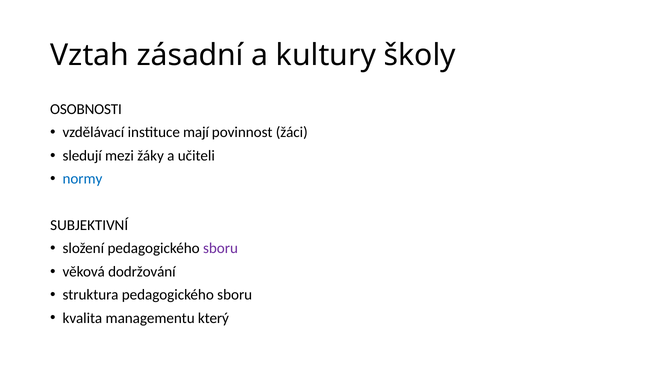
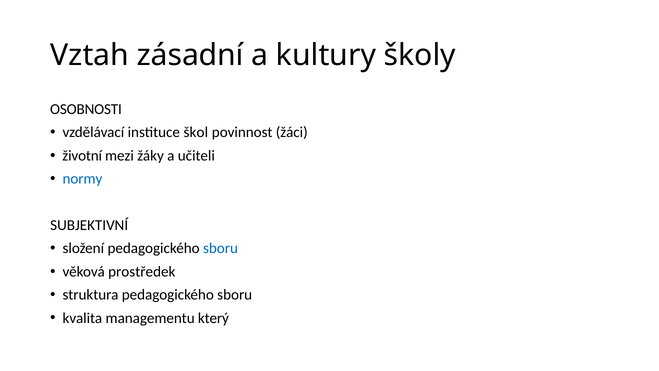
mají: mají -> škol (196, 132)
sledují: sledují -> životní (82, 156)
sboru colour: purple -> blue (221, 248)
dodržování: dodržování -> prostředek (142, 271)
